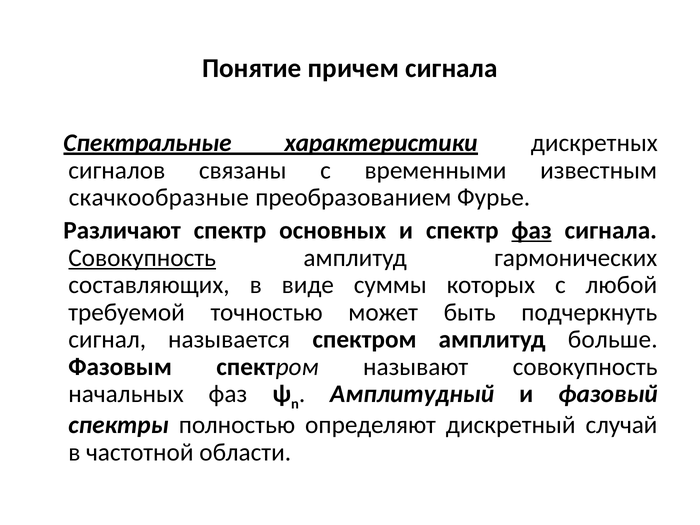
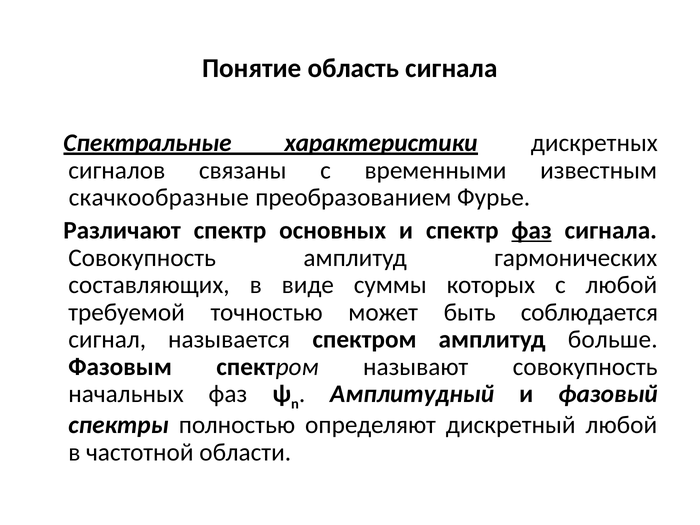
причем: причем -> область (354, 68)
Совокупность underline: present -> none (142, 258)
подчеркнуть: подчеркнуть -> соблюдается (589, 312)
дискретный случай: случай -> любой (621, 425)
